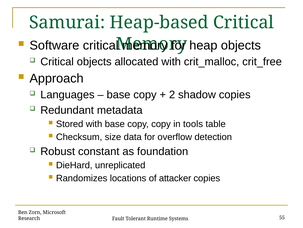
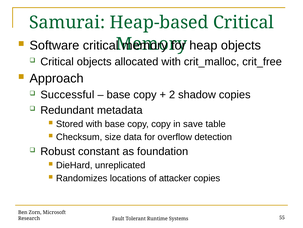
Languages: Languages -> Successful (67, 95)
tools: tools -> save (193, 124)
